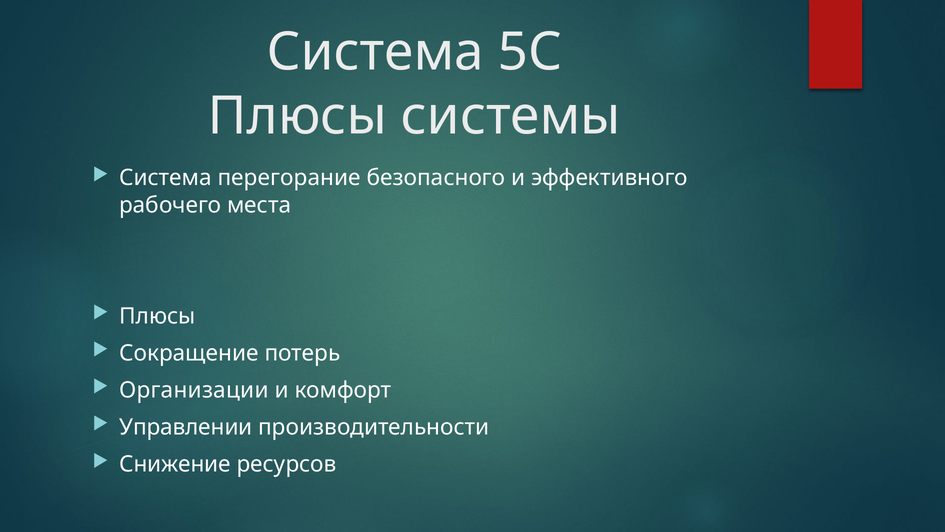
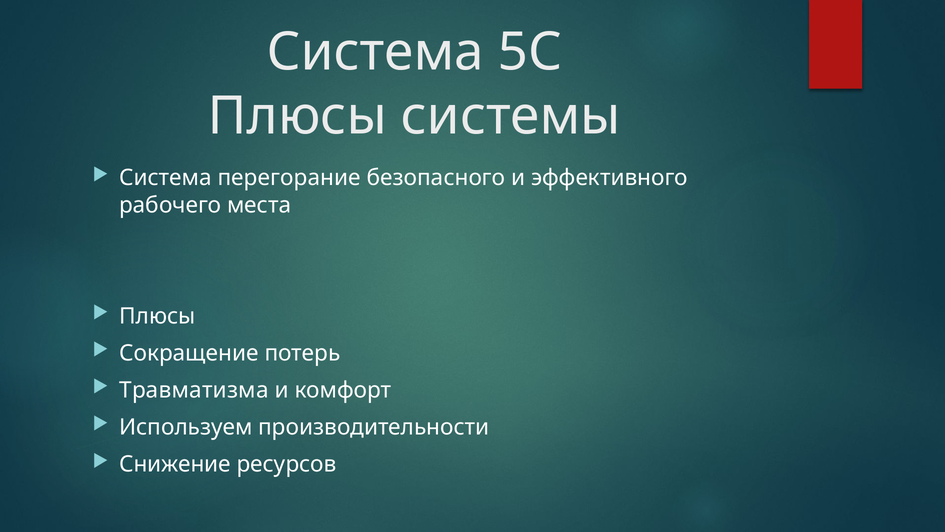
Организации: Организации -> Травматизма (194, 390)
Управлении: Управлении -> Используем (186, 427)
